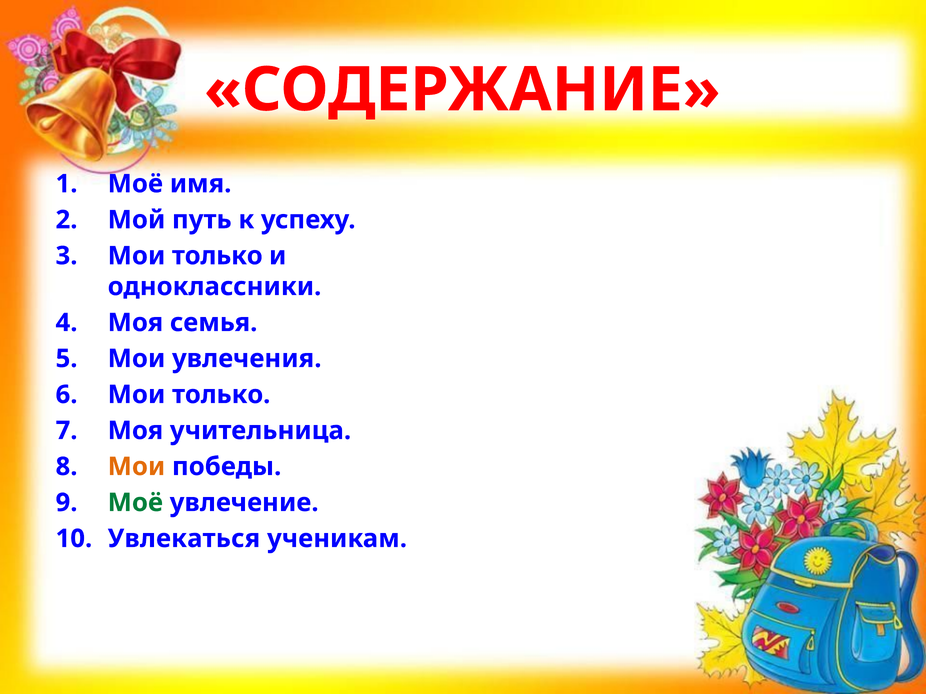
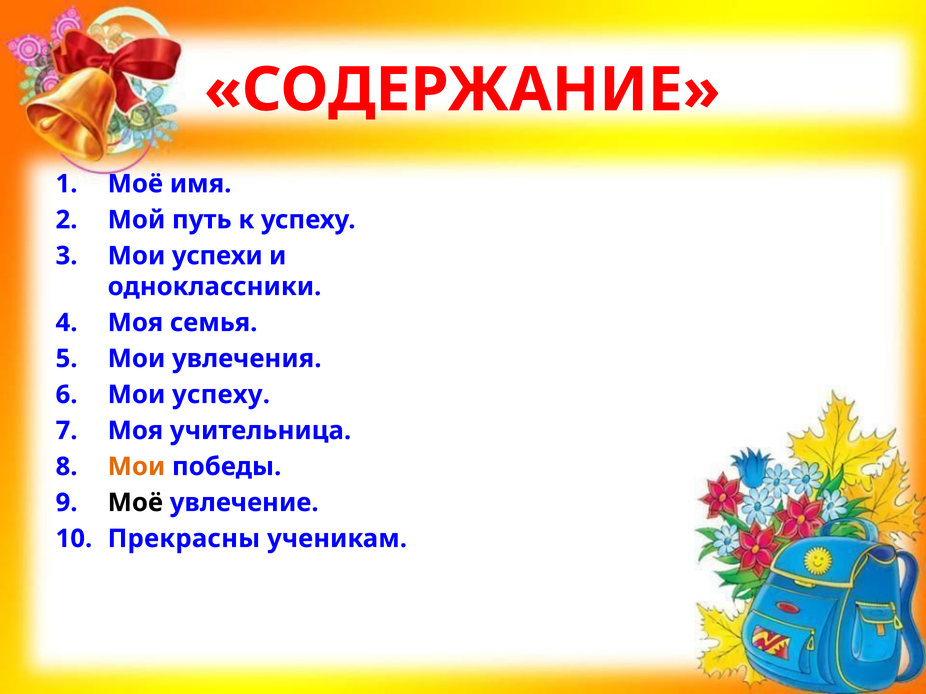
только: только -> успехи (217, 256)
только: только -> успеху (221, 395)
Моё colour: green -> black (135, 503)
Увлекаться: Увлекаться -> Прекрасны (184, 539)
